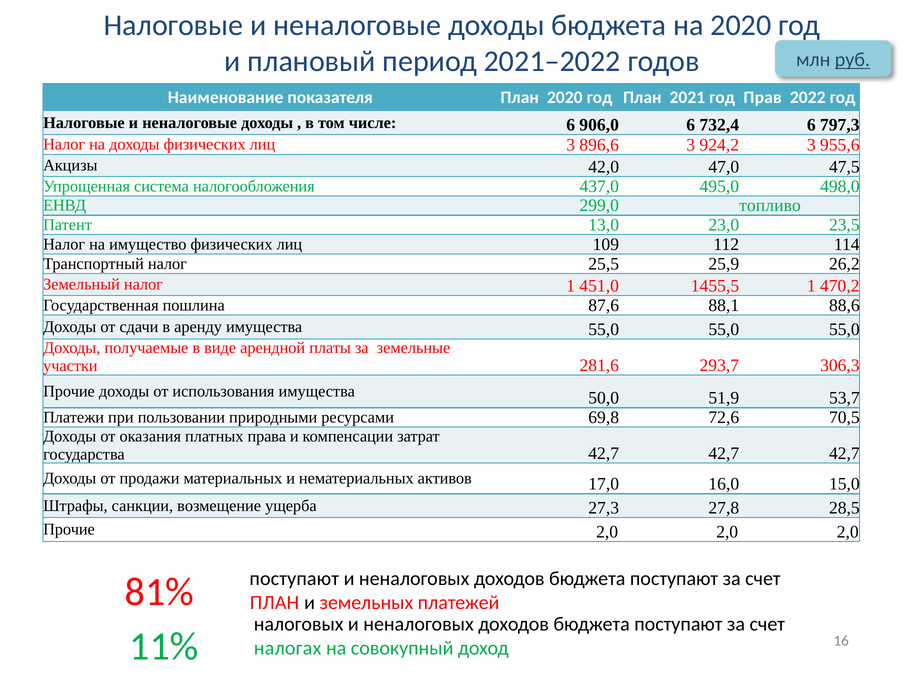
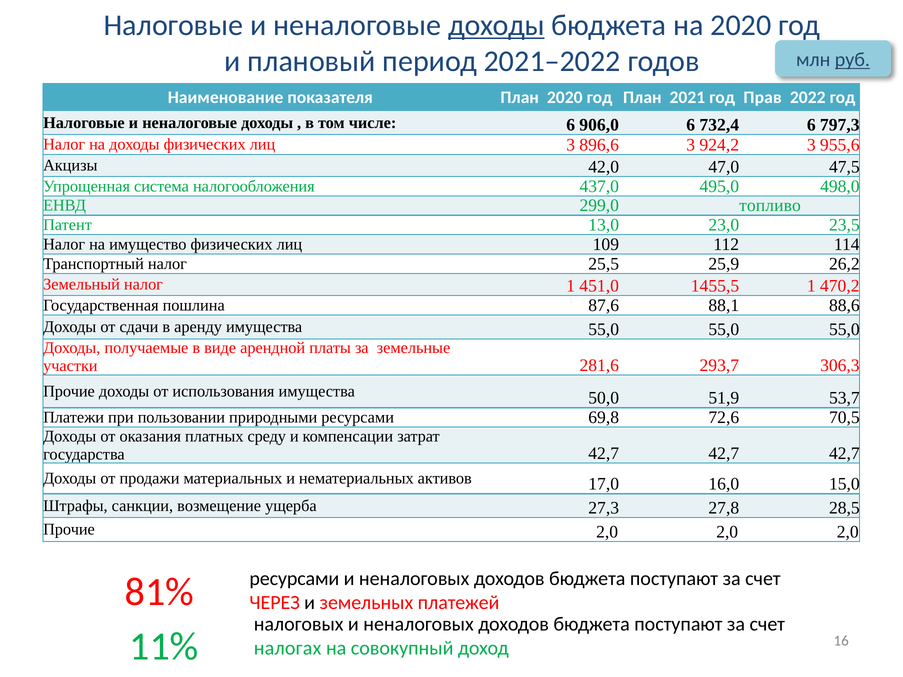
доходы underline: none -> present (496, 25)
права: права -> среду (267, 436)
поступают: поступают -> ресурсами (294, 579)
ПЛАН: ПЛАН -> ЧЕРЕЗ (275, 603)
